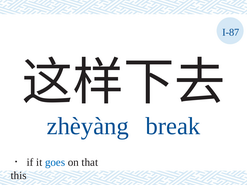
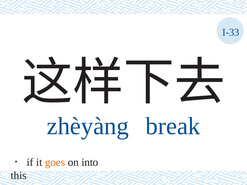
I-87: I-87 -> I-33 (231, 32)
goes colour: blue -> orange (55, 163)
that: that -> into (90, 163)
